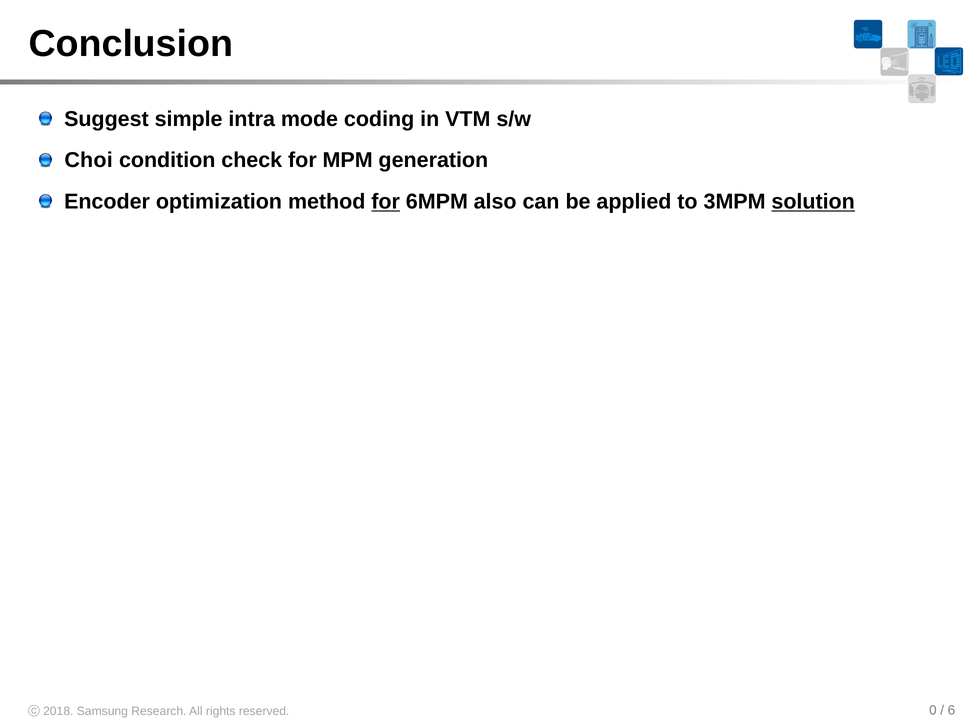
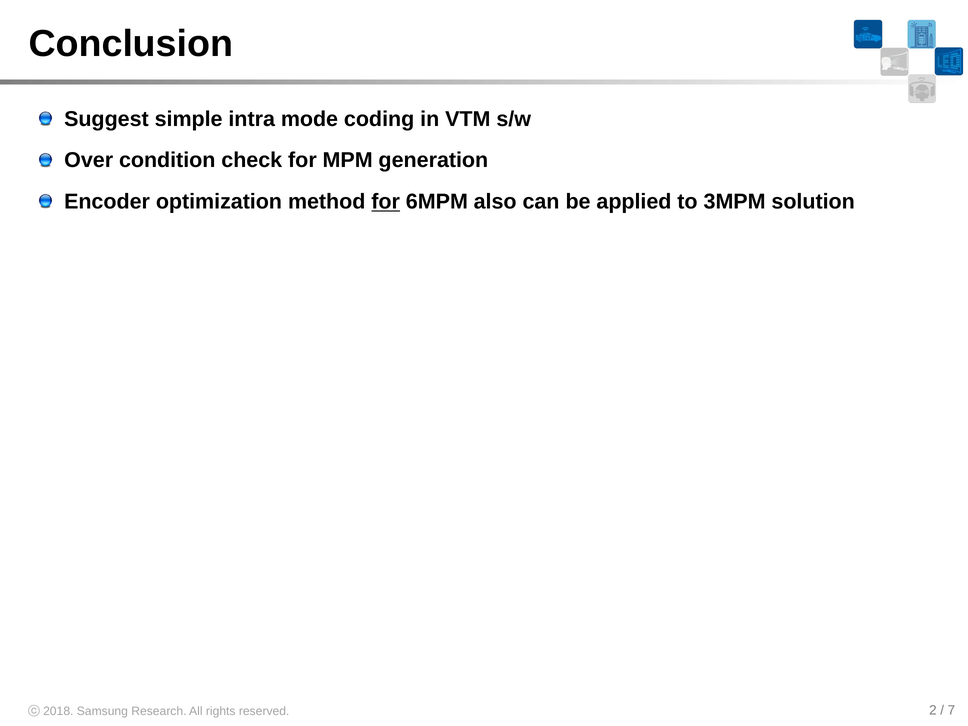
Choi: Choi -> Over (89, 160)
solution underline: present -> none (813, 202)
0: 0 -> 2 (933, 710)
6: 6 -> 7 (951, 710)
